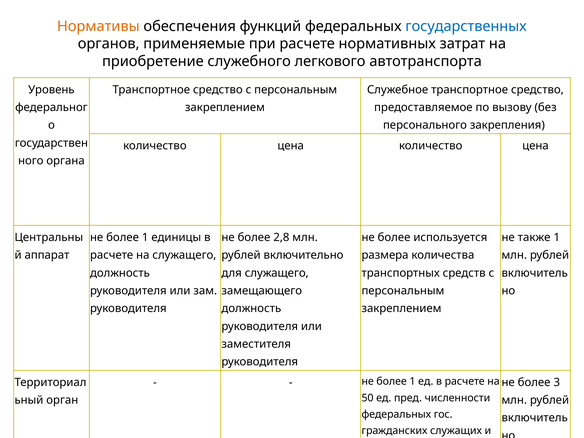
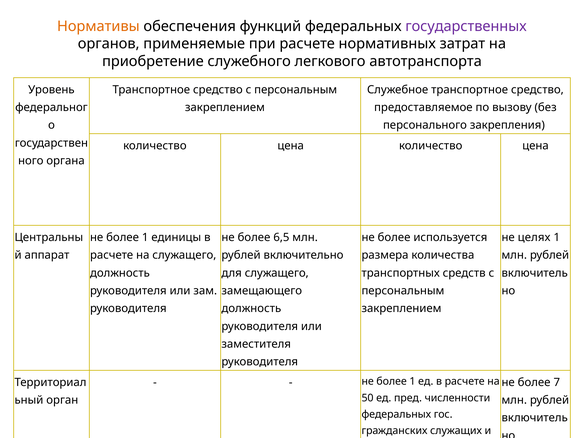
государственных colour: blue -> purple (466, 26)
2,8: 2,8 -> 6,5 (281, 237)
также: также -> целях (534, 237)
3: 3 -> 7 (557, 382)
